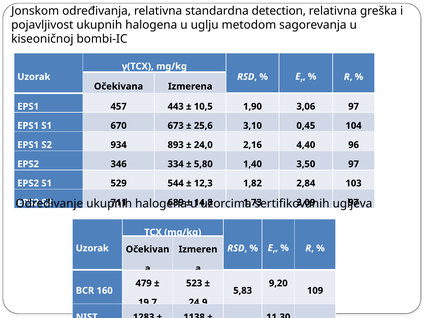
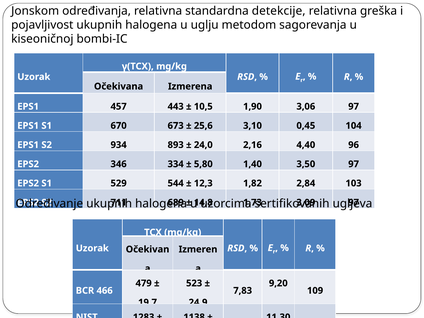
detection: detection -> detekcije (279, 11)
160: 160 -> 466 (105, 291)
5,83: 5,83 -> 7,83 (243, 291)
